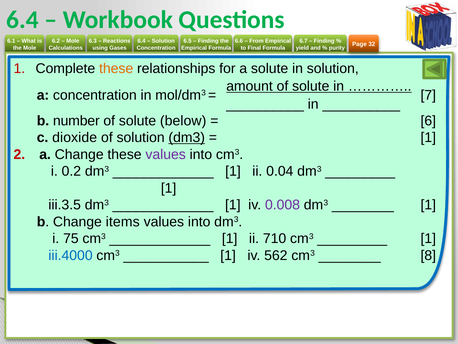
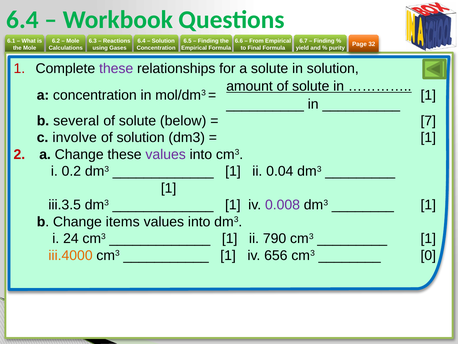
these colour: orange -> purple (116, 68)
7: 7 -> 1 (428, 95)
number: number -> several (76, 121)
6: 6 -> 7 (428, 121)
dioxide: dioxide -> involve (75, 138)
dm3 underline: present -> none (187, 138)
75: 75 -> 24 (71, 238)
710: 710 -> 790 (275, 238)
iii.4000 colour: blue -> orange (71, 255)
562: 562 -> 656 (276, 255)
8: 8 -> 0 (428, 255)
